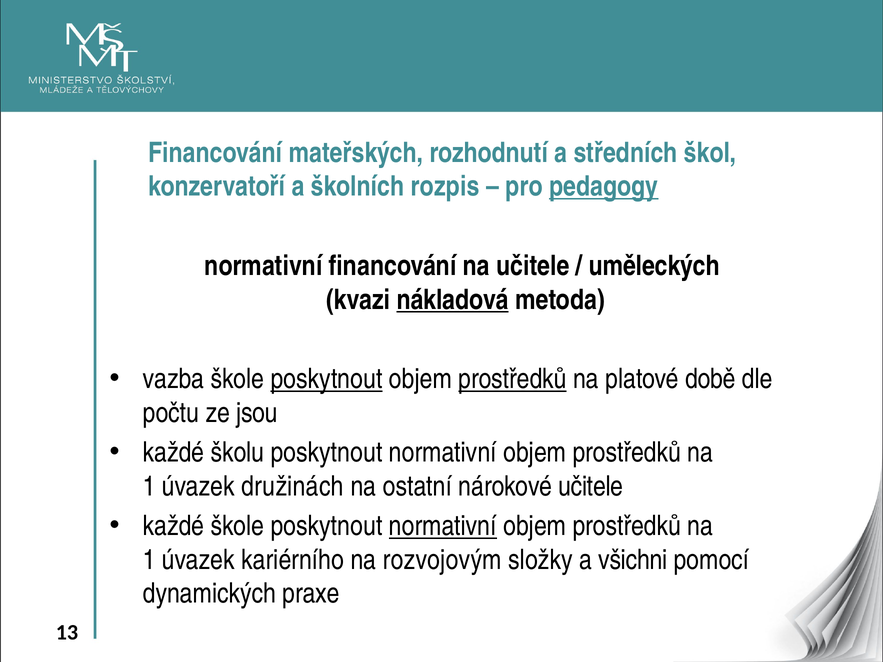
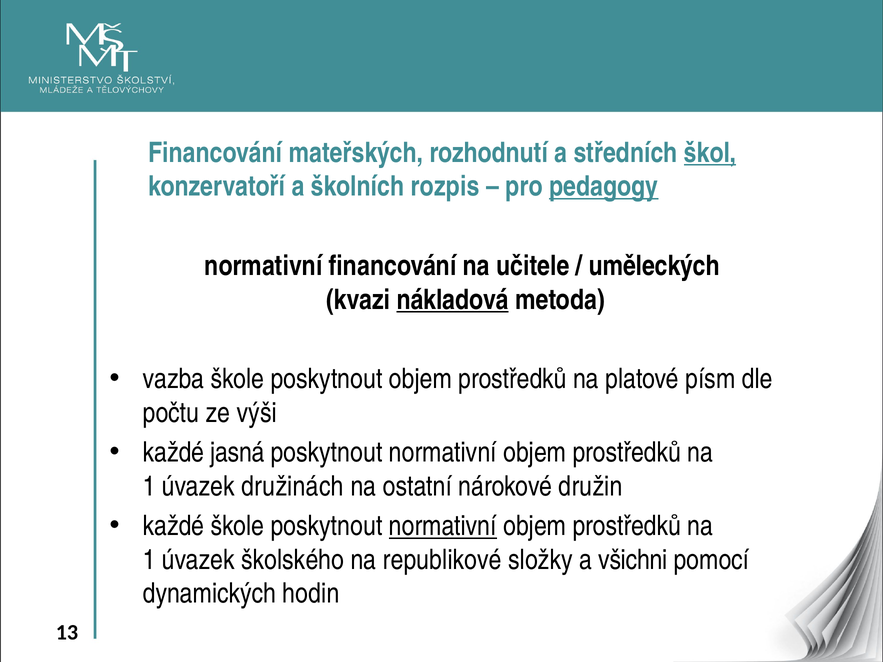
škol underline: none -> present (710, 153)
poskytnout underline: present -> none (327, 379)
prostředků underline: present -> none (513, 379)
době: době -> písm (710, 379)
jsou: jsou -> výši (257, 413)
školu: školu -> jasná (238, 453)
nárokové učitele: učitele -> družin (590, 487)
kariérního: kariérního -> školského (293, 560)
rozvojovým: rozvojovým -> republikové (442, 560)
praxe: praxe -> hodin (311, 594)
